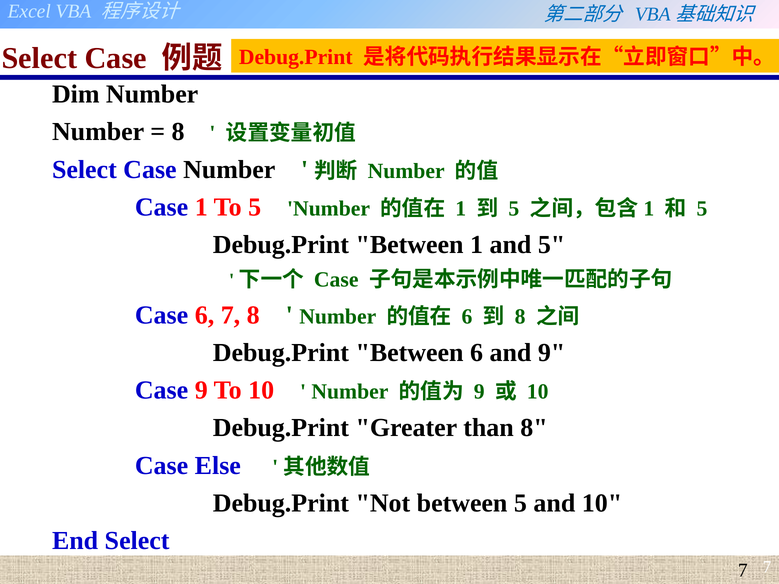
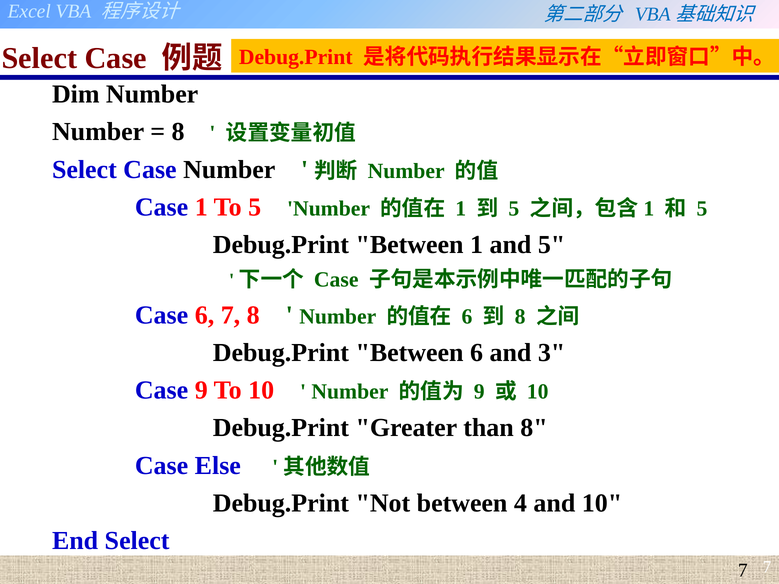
and 9: 9 -> 3 (552, 353)
between 5: 5 -> 4 (520, 503)
